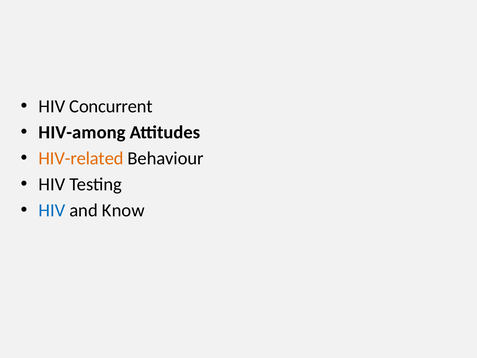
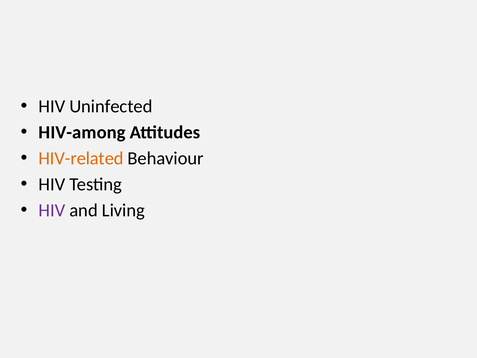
Concurrent: Concurrent -> Uninfected (111, 106)
HIV colour: blue -> purple (52, 210)
Know: Know -> Living (123, 210)
